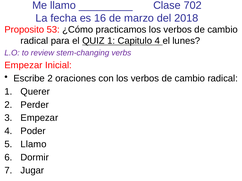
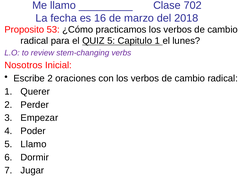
QUIZ 1: 1 -> 5 (111, 41)
Capitulo 4: 4 -> 1 (157, 41)
Empezar: Empezar -> Nosotros (23, 65)
